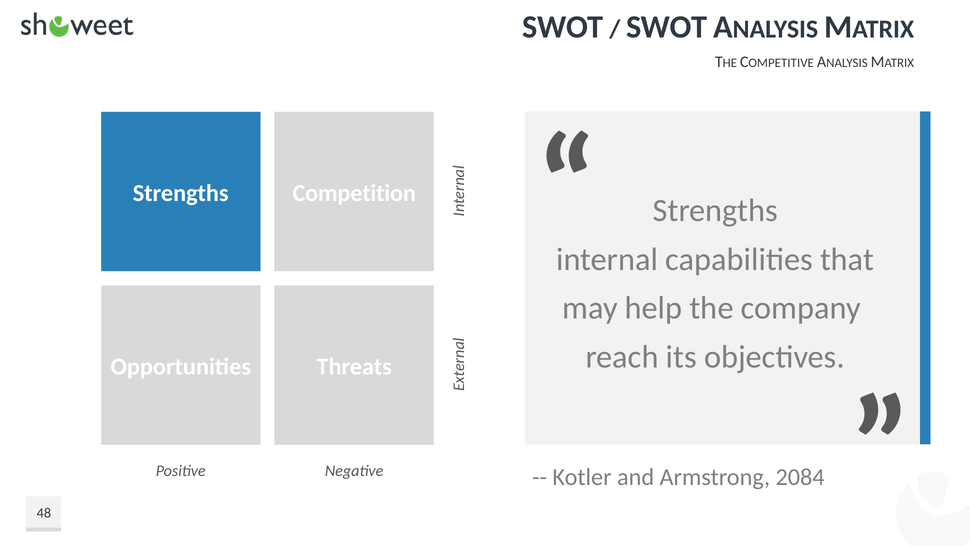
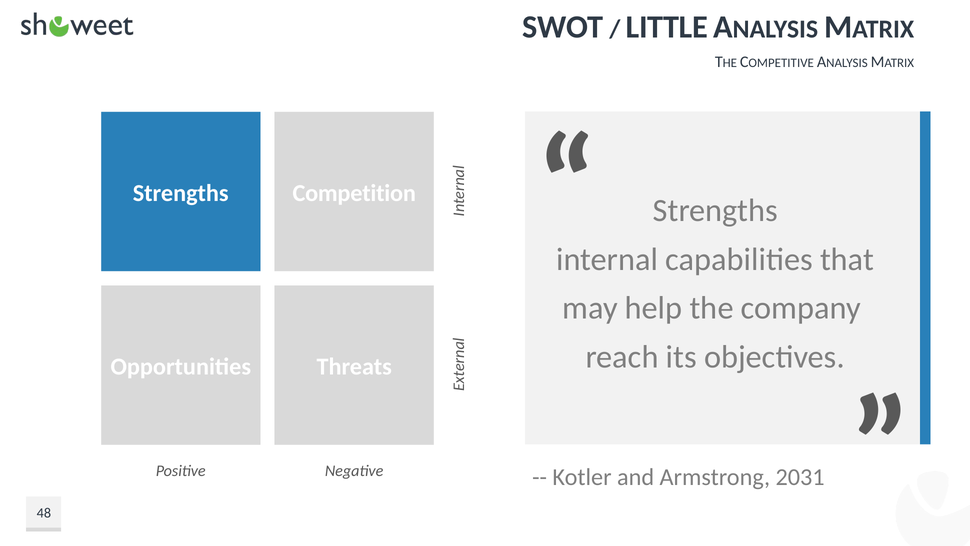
SWOT: SWOT -> LITTLE (667, 27)
2084: 2084 -> 2031 (800, 477)
